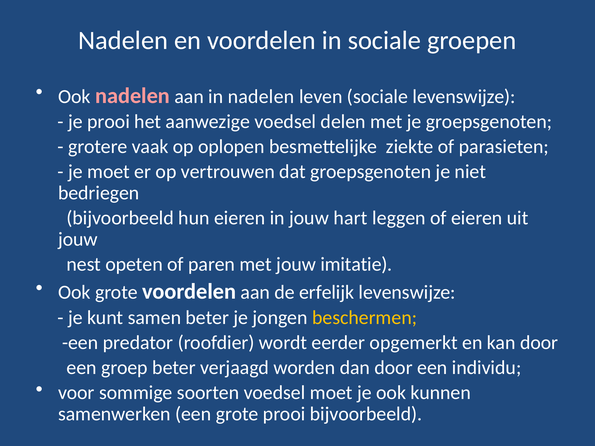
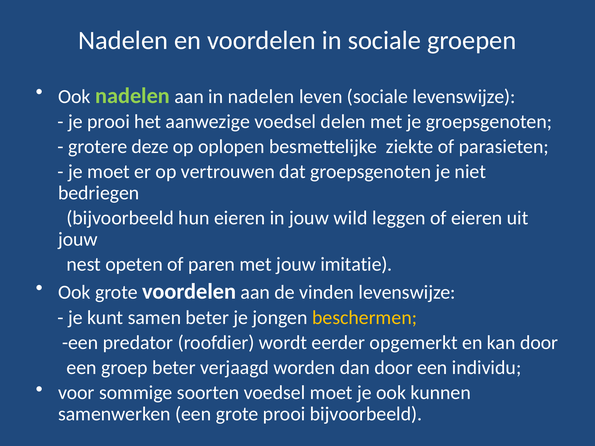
nadelen colour: pink -> light green (133, 96)
vaak: vaak -> deze (150, 147)
hart: hart -> wild (350, 218)
erfelijk: erfelijk -> vinden (327, 293)
